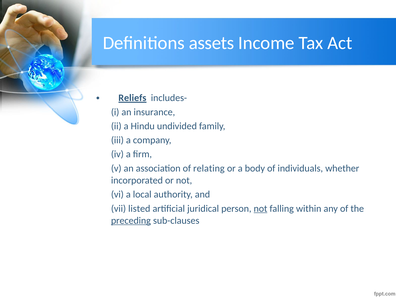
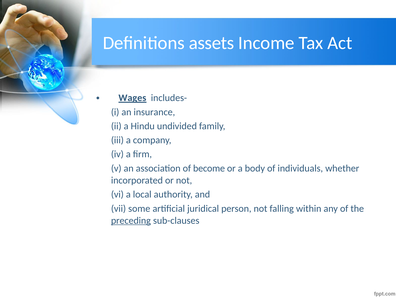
Reliefs: Reliefs -> Wages (132, 98)
relating: relating -> become (209, 168)
listed: listed -> some (139, 208)
not underline: present -> none (261, 208)
